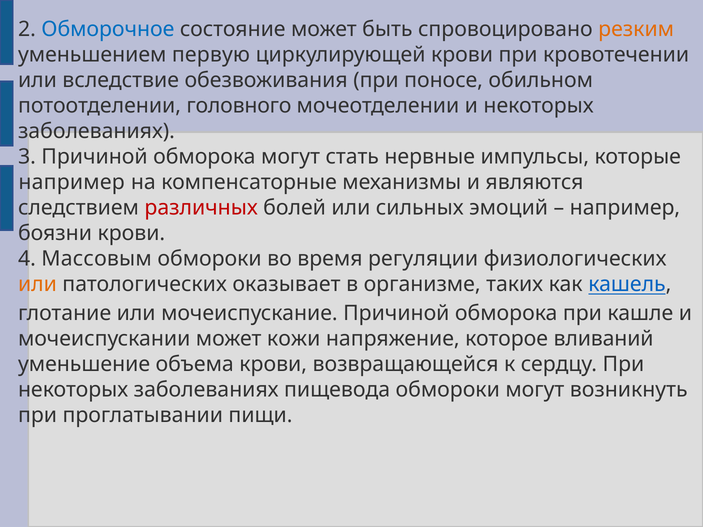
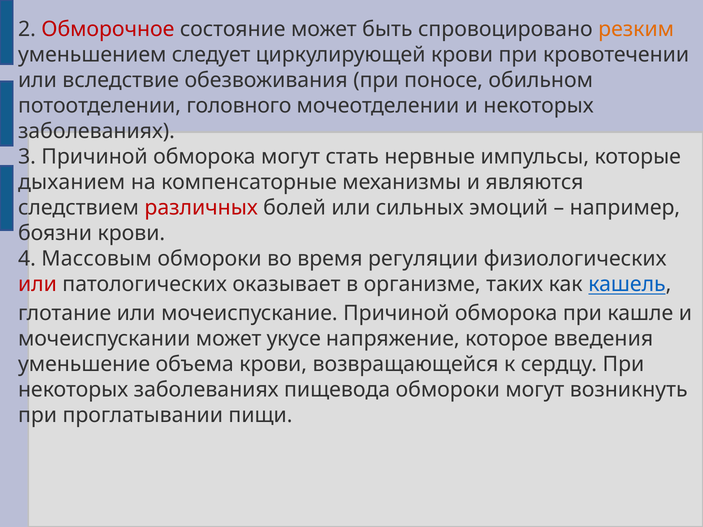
Обморочное colour: blue -> red (108, 29)
первую: первую -> следует (211, 55)
например: например -> дыханием (72, 182)
или colour: orange -> red (37, 285)
кожи: кожи -> укусе (294, 339)
вливаний: вливаний -> введения (603, 339)
